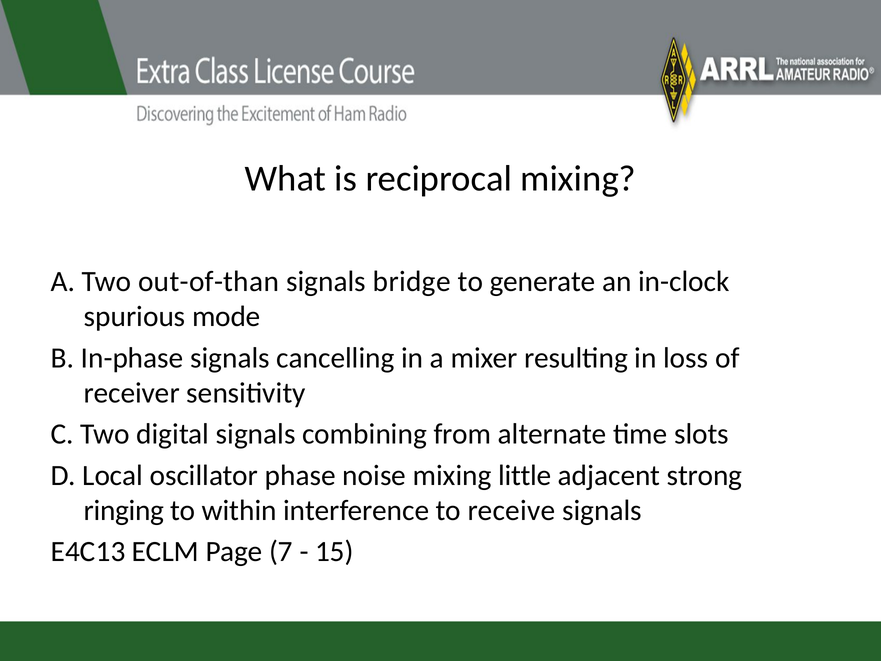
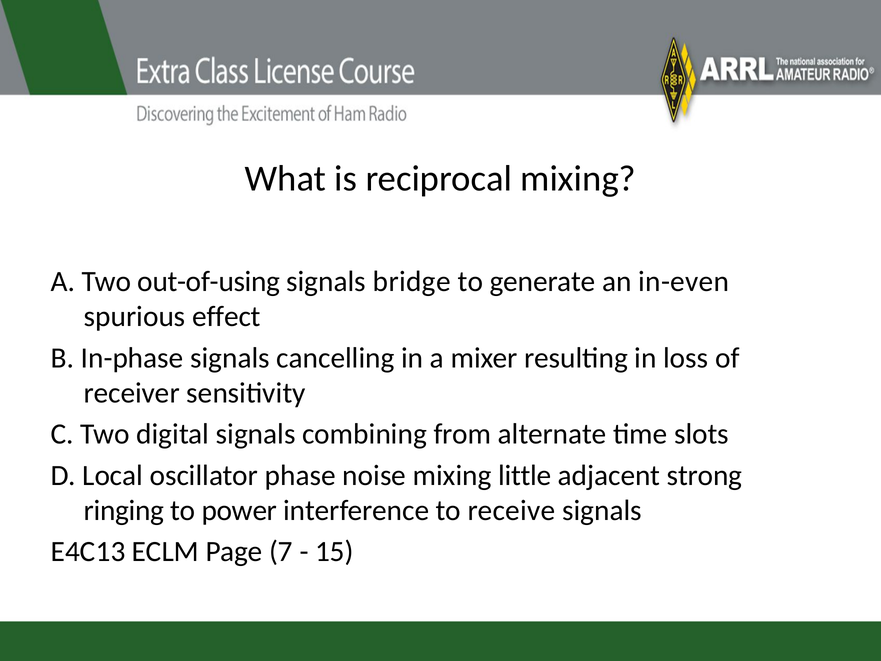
out-of-than: out-of-than -> out-of-using (209, 281)
in-clock: in-clock -> in-even (684, 281)
mode: mode -> effect (226, 317)
within: within -> power (239, 510)
